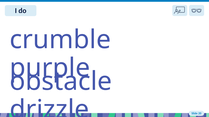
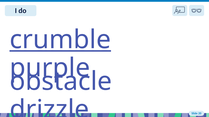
crumble underline: none -> present (60, 40)
